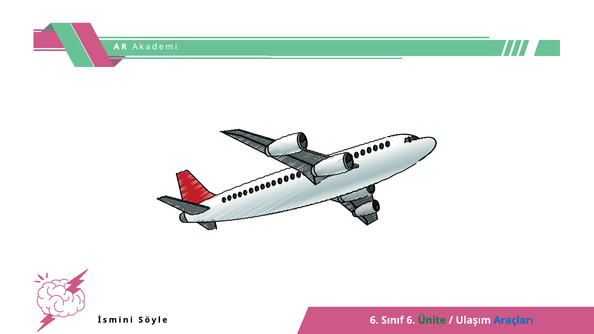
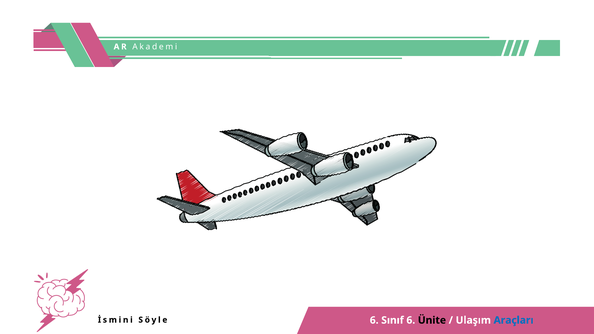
Ünite colour: green -> black (432, 320)
